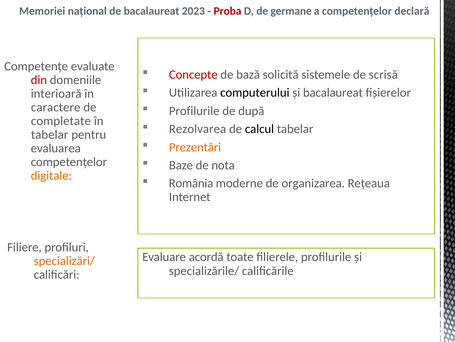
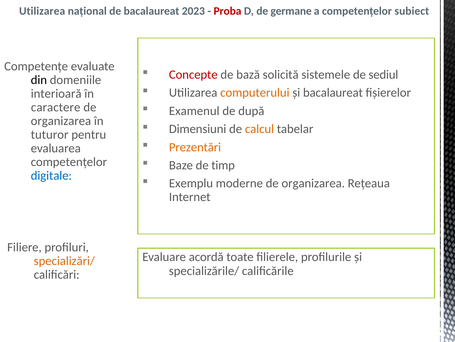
Memoriei: Memoriei -> Utilizarea (42, 11)
declară: declară -> subiect (412, 11)
scrisă: scrisă -> sediul (383, 74)
din colour: red -> black (39, 80)
computerului colour: black -> orange (255, 93)
Profilurile: Profilurile -> Examenul (194, 111)
completate: completate -> organizarea (61, 121)
Rezolvarea: Rezolvarea -> Dimensiuni (198, 129)
calcul colour: black -> orange (259, 129)
tabelar: tabelar -> tuturor (50, 134)
nota: nota -> timp (223, 165)
digitale colour: orange -> blue (51, 175)
România: România -> Exemplu (191, 183)
